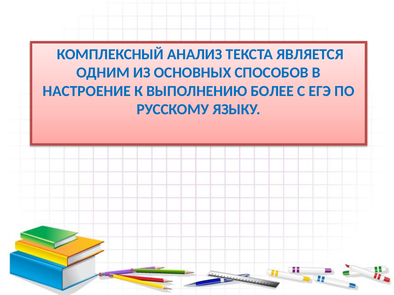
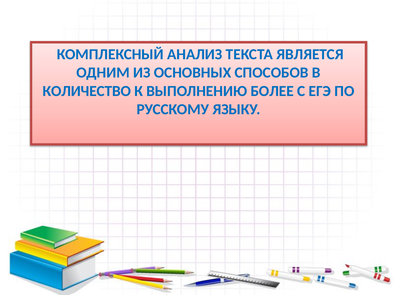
НАСТРОЕНИЕ: НАСТРОЕНИЕ -> КОЛИЧЕСТВО (87, 91)
